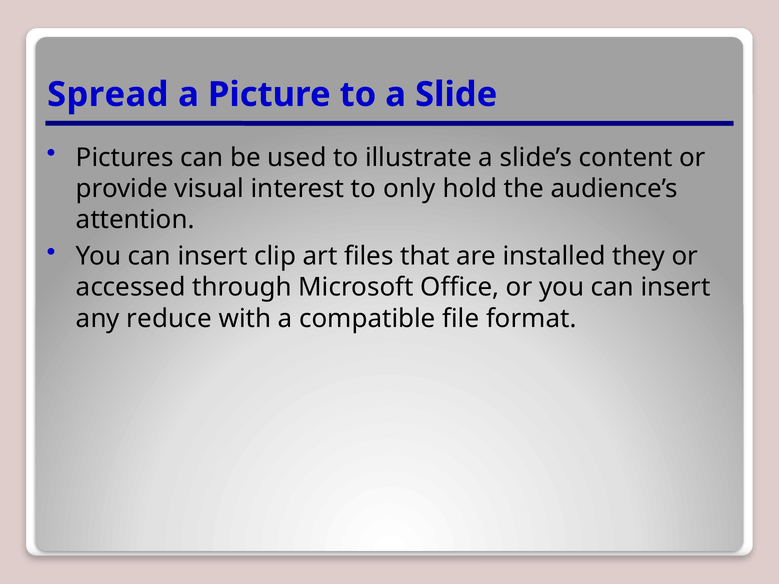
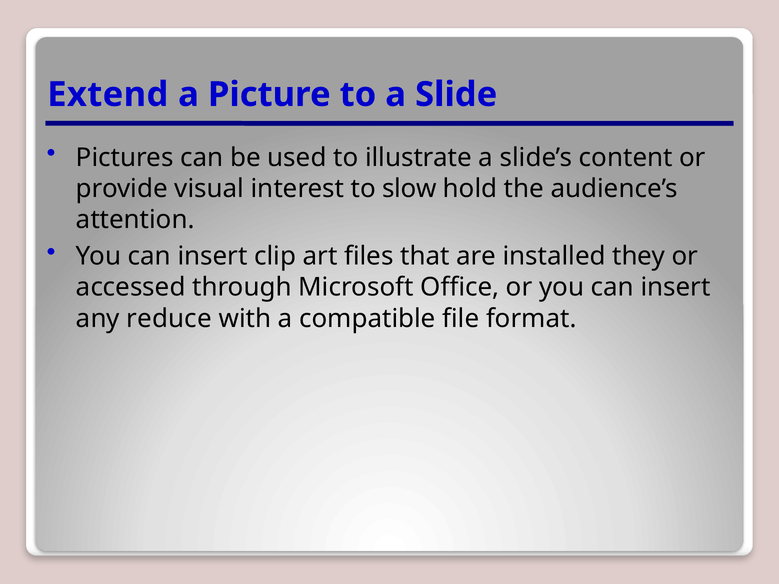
Spread: Spread -> Extend (108, 95)
only: only -> slow (410, 189)
